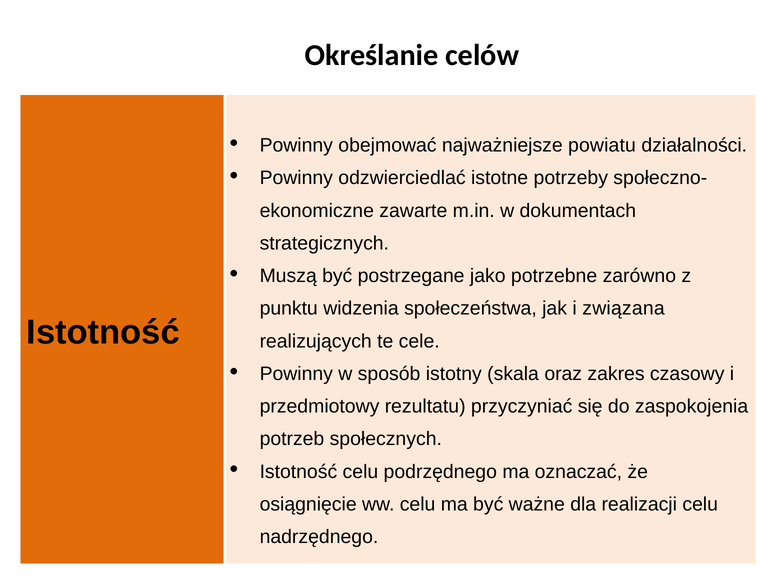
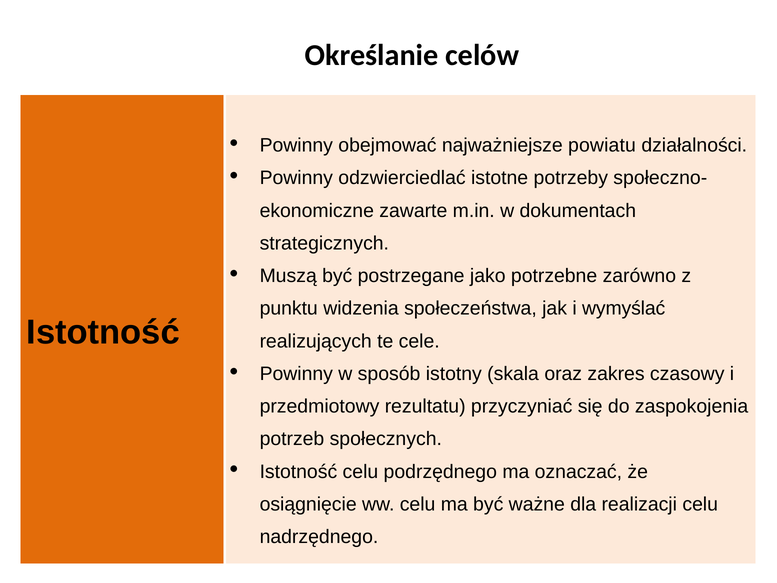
związana: związana -> wymyślać (624, 308)
